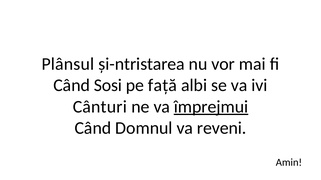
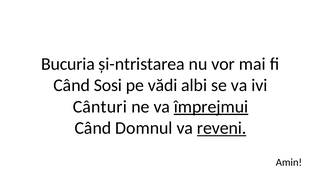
Plânsul: Plânsul -> Bucuria (68, 64)
față: față -> vădi (163, 86)
reveni underline: none -> present (222, 128)
